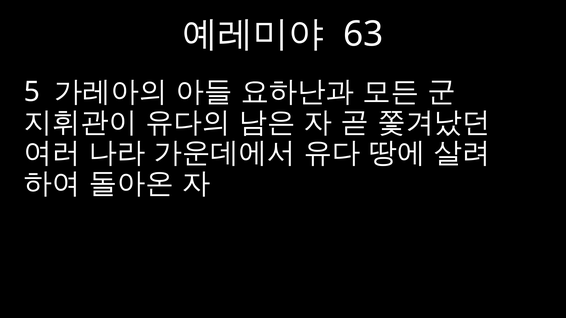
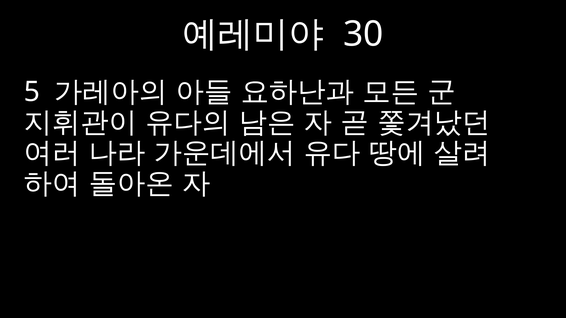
63: 63 -> 30 (363, 34)
